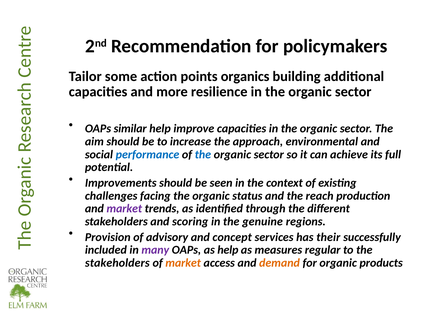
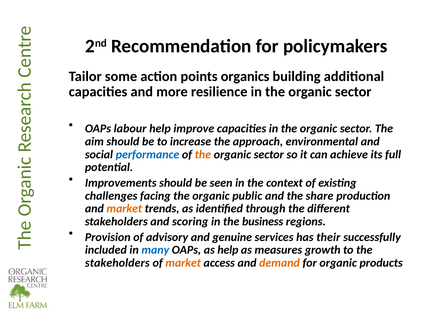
similar: similar -> labour (130, 128)
the colour: blue -> orange (203, 154)
status: status -> public (247, 195)
reach: reach -> share (320, 195)
market colour: purple -> orange (124, 208)
genuine: genuine -> business (263, 221)
concept: concept -> genuine (232, 237)
many colour: purple -> blue (155, 250)
regular: regular -> growth (323, 250)
